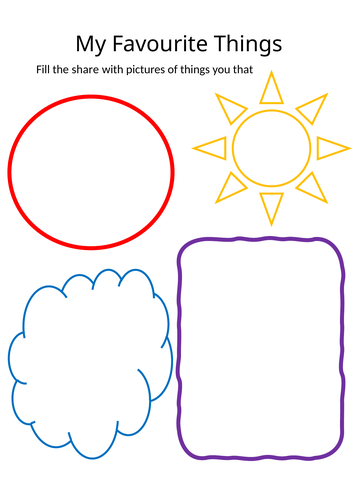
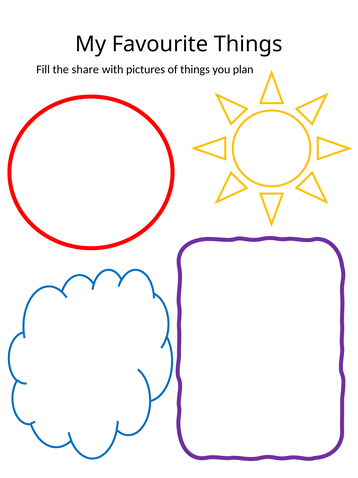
that: that -> plan (243, 69)
